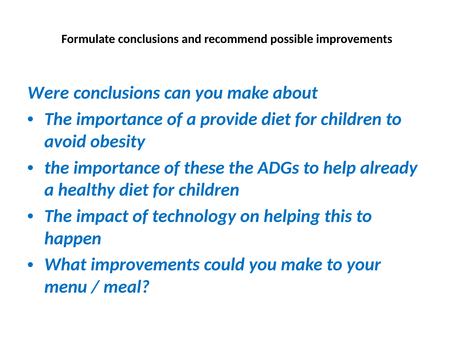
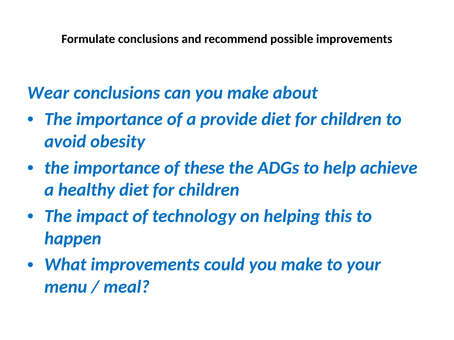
Were: Were -> Wear (48, 93)
already: already -> achieve (389, 168)
